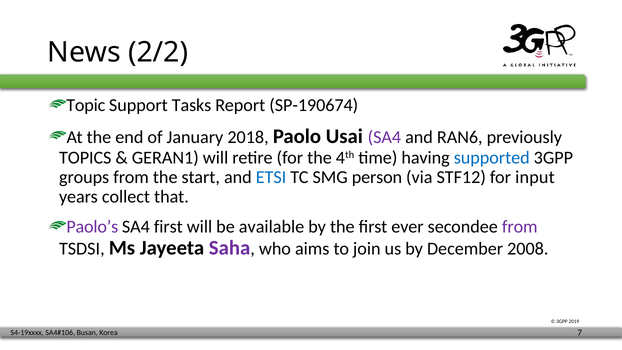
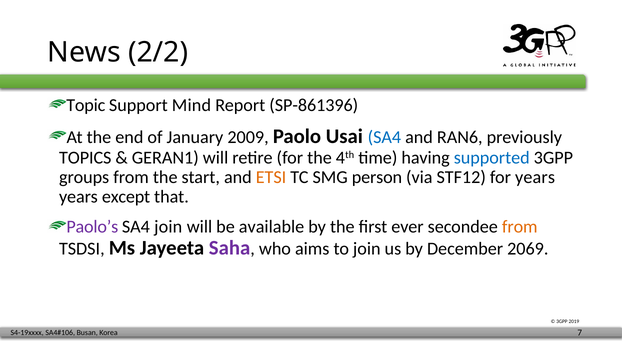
Tasks: Tasks -> Mind (191, 105)
SP-190674: SP-190674 -> SP-861396 (314, 105)
2018: 2018 -> 2009 (248, 137)
SA4 colour: purple -> blue (384, 137)
ETSI colour: blue -> orange (271, 177)
for input: input -> years (535, 177)
collect: collect -> except (126, 197)
SA4 first: first -> join (168, 227)
from colour: purple -> orange (520, 227)
2008: 2008 -> 2069 (528, 249)
